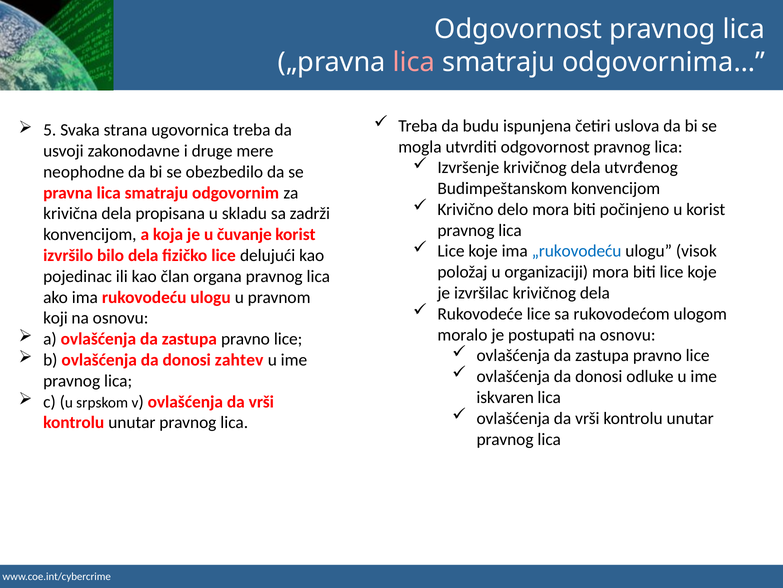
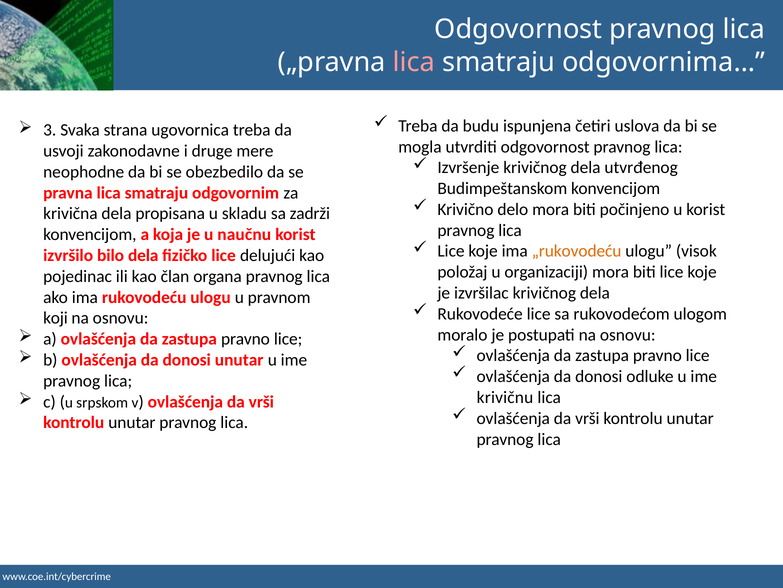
5: 5 -> 3 (50, 130)
čuvanje: čuvanje -> naučnu (244, 234)
„rukovodeću colour: blue -> orange (577, 251)
donosi zahtev: zahtev -> unutar (239, 360)
iskvaren: iskvaren -> krivičnu (505, 397)
